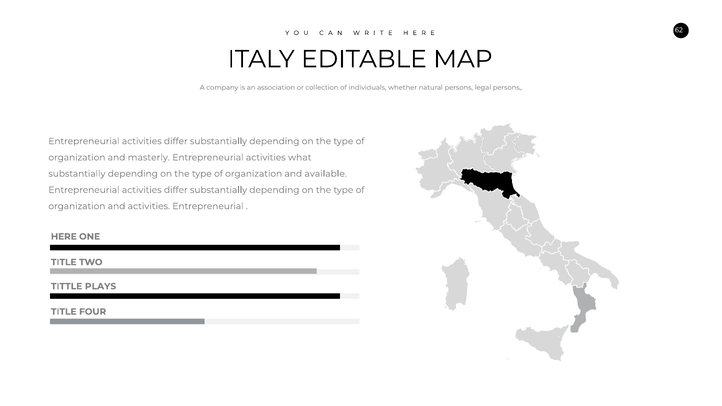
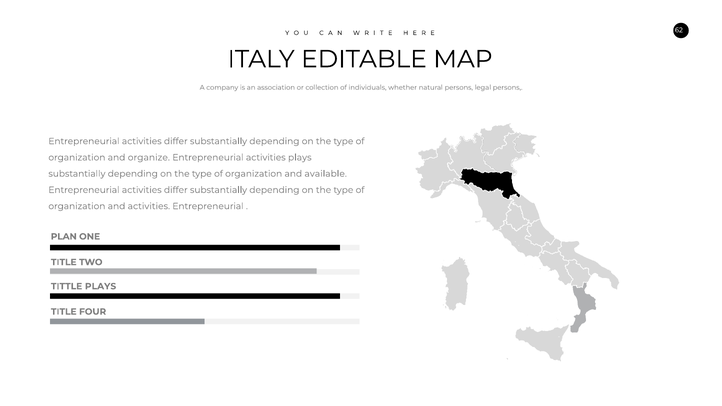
masterly: masterly -> organize (149, 158)
activities what: what -> plays (300, 158)
HERE: HERE -> PLAN (64, 237)
